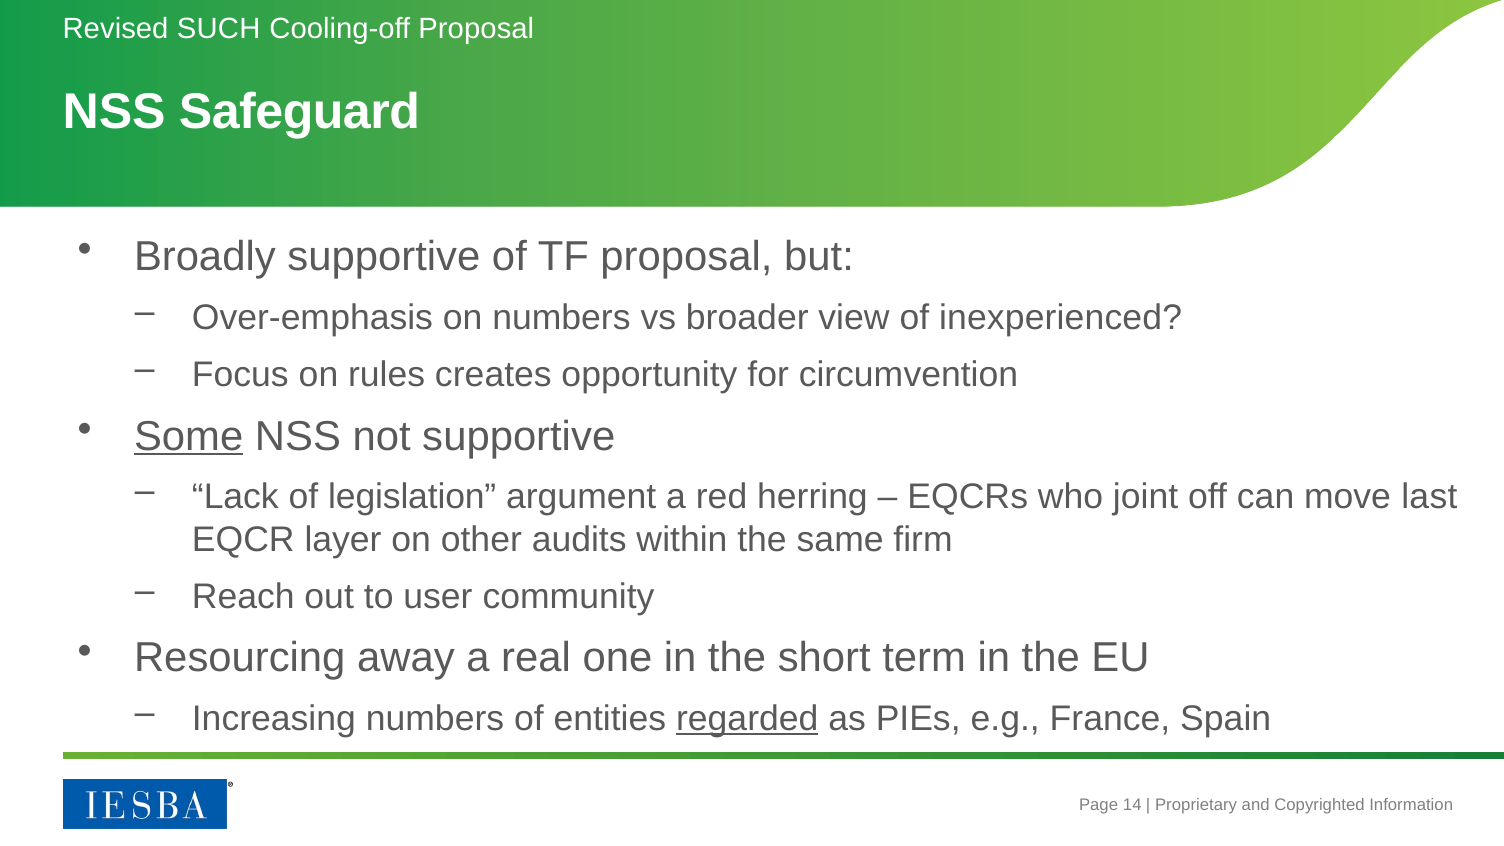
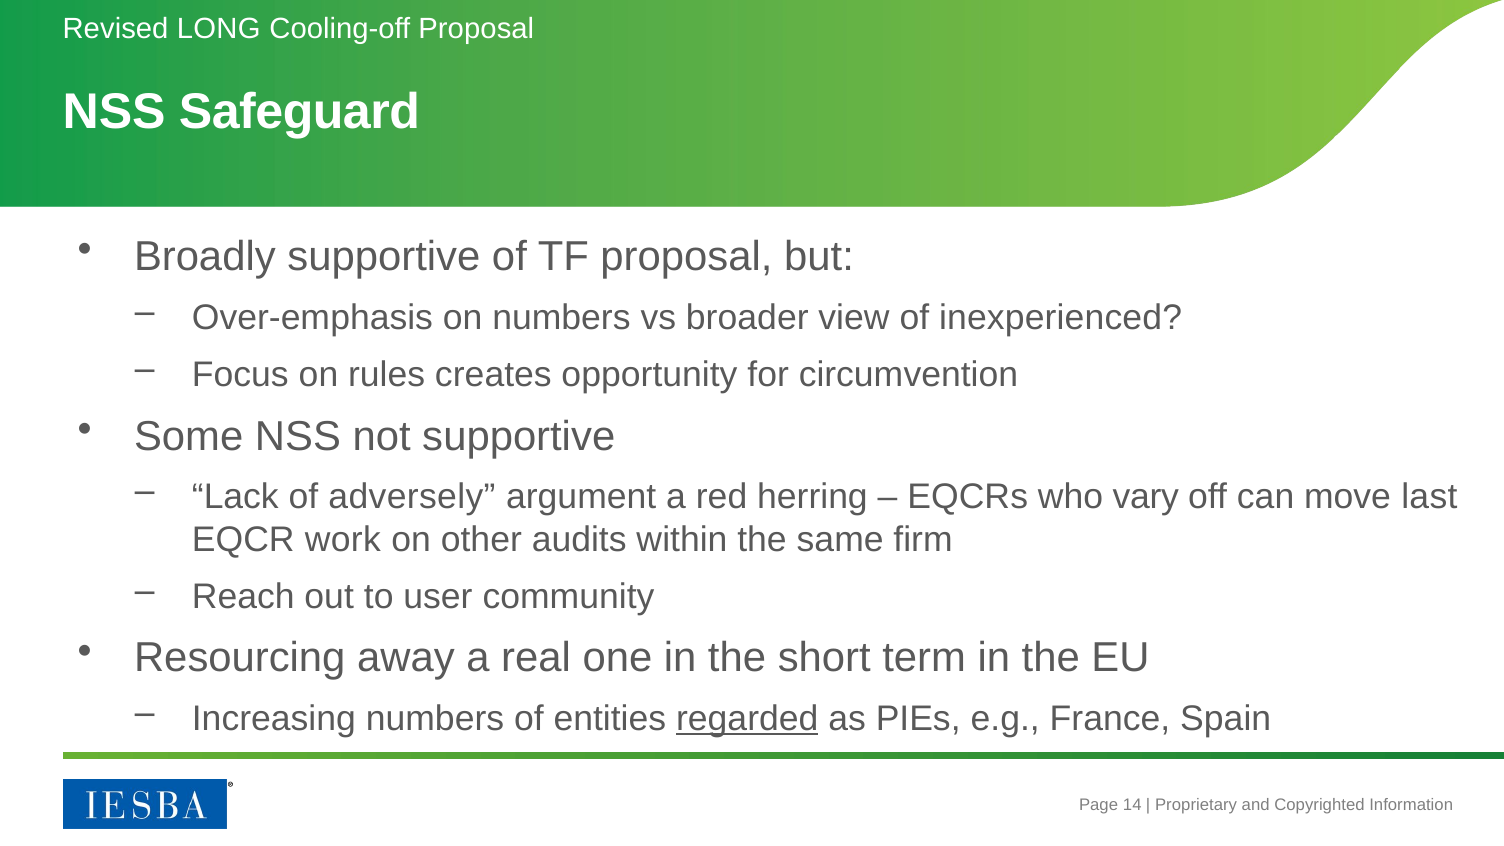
SUCH: SUCH -> LONG (219, 29)
Some underline: present -> none (189, 436)
legislation: legislation -> adversely (412, 497)
joint: joint -> vary (1146, 497)
layer: layer -> work (343, 539)
